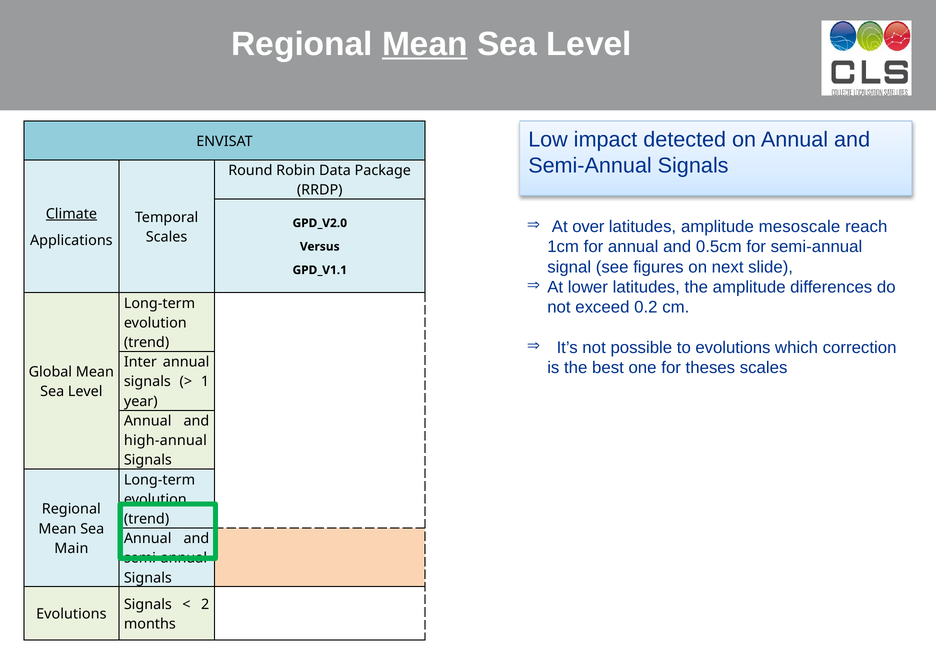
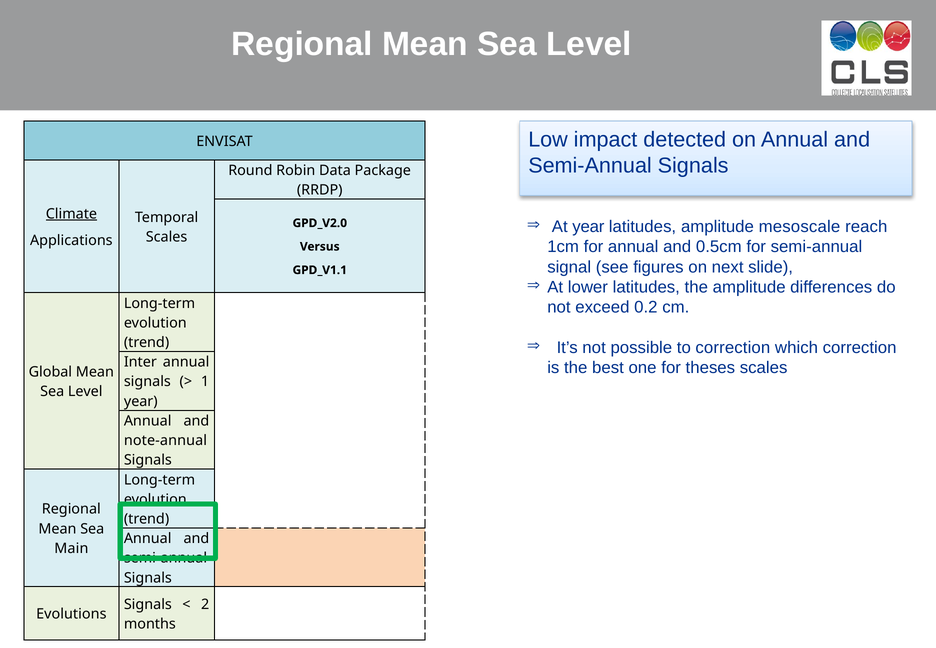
Mean underline: present -> none (425, 44)
At over: over -> year (588, 227)
to evolutions: evolutions -> correction (733, 348)
high-annual: high-annual -> note-annual (165, 441)
